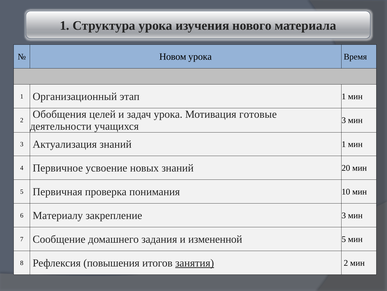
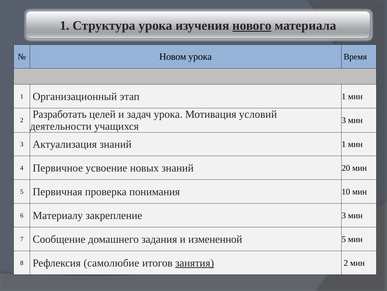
нового underline: none -> present (252, 26)
Обобщения: Обобщения -> Разработать (60, 114)
готовые: готовые -> условий (258, 114)
повышения: повышения -> самолюбие (111, 262)
